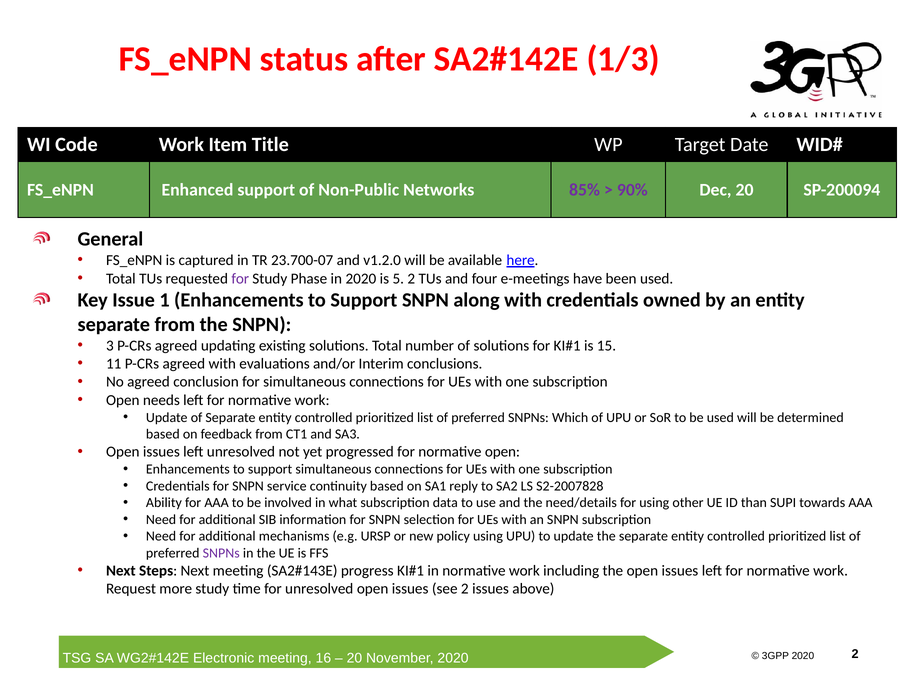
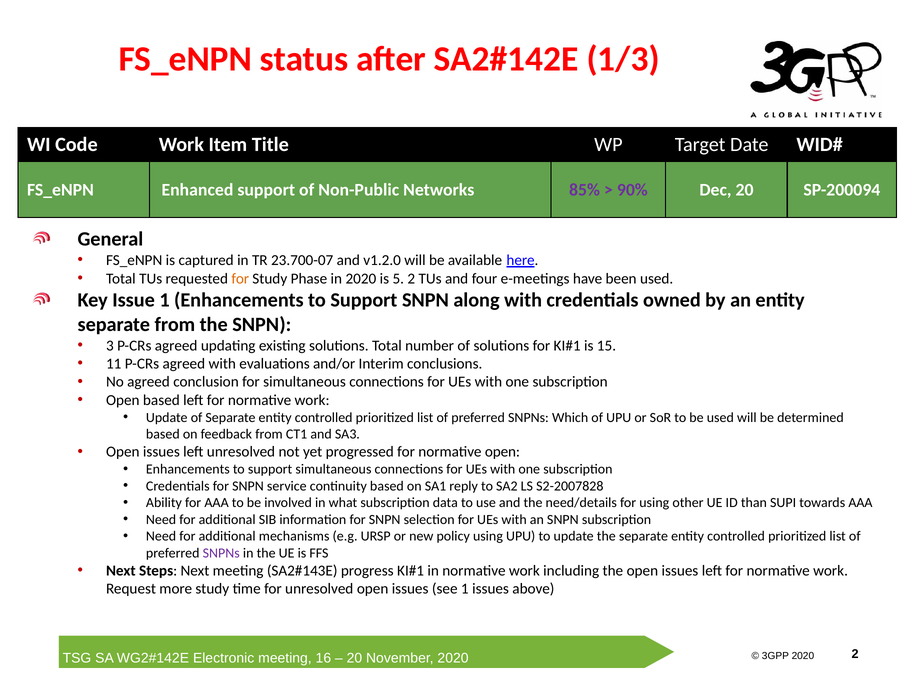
for colour: purple -> orange (240, 279)
Open needs: needs -> based (161, 400)
see 2: 2 -> 1 (465, 589)
